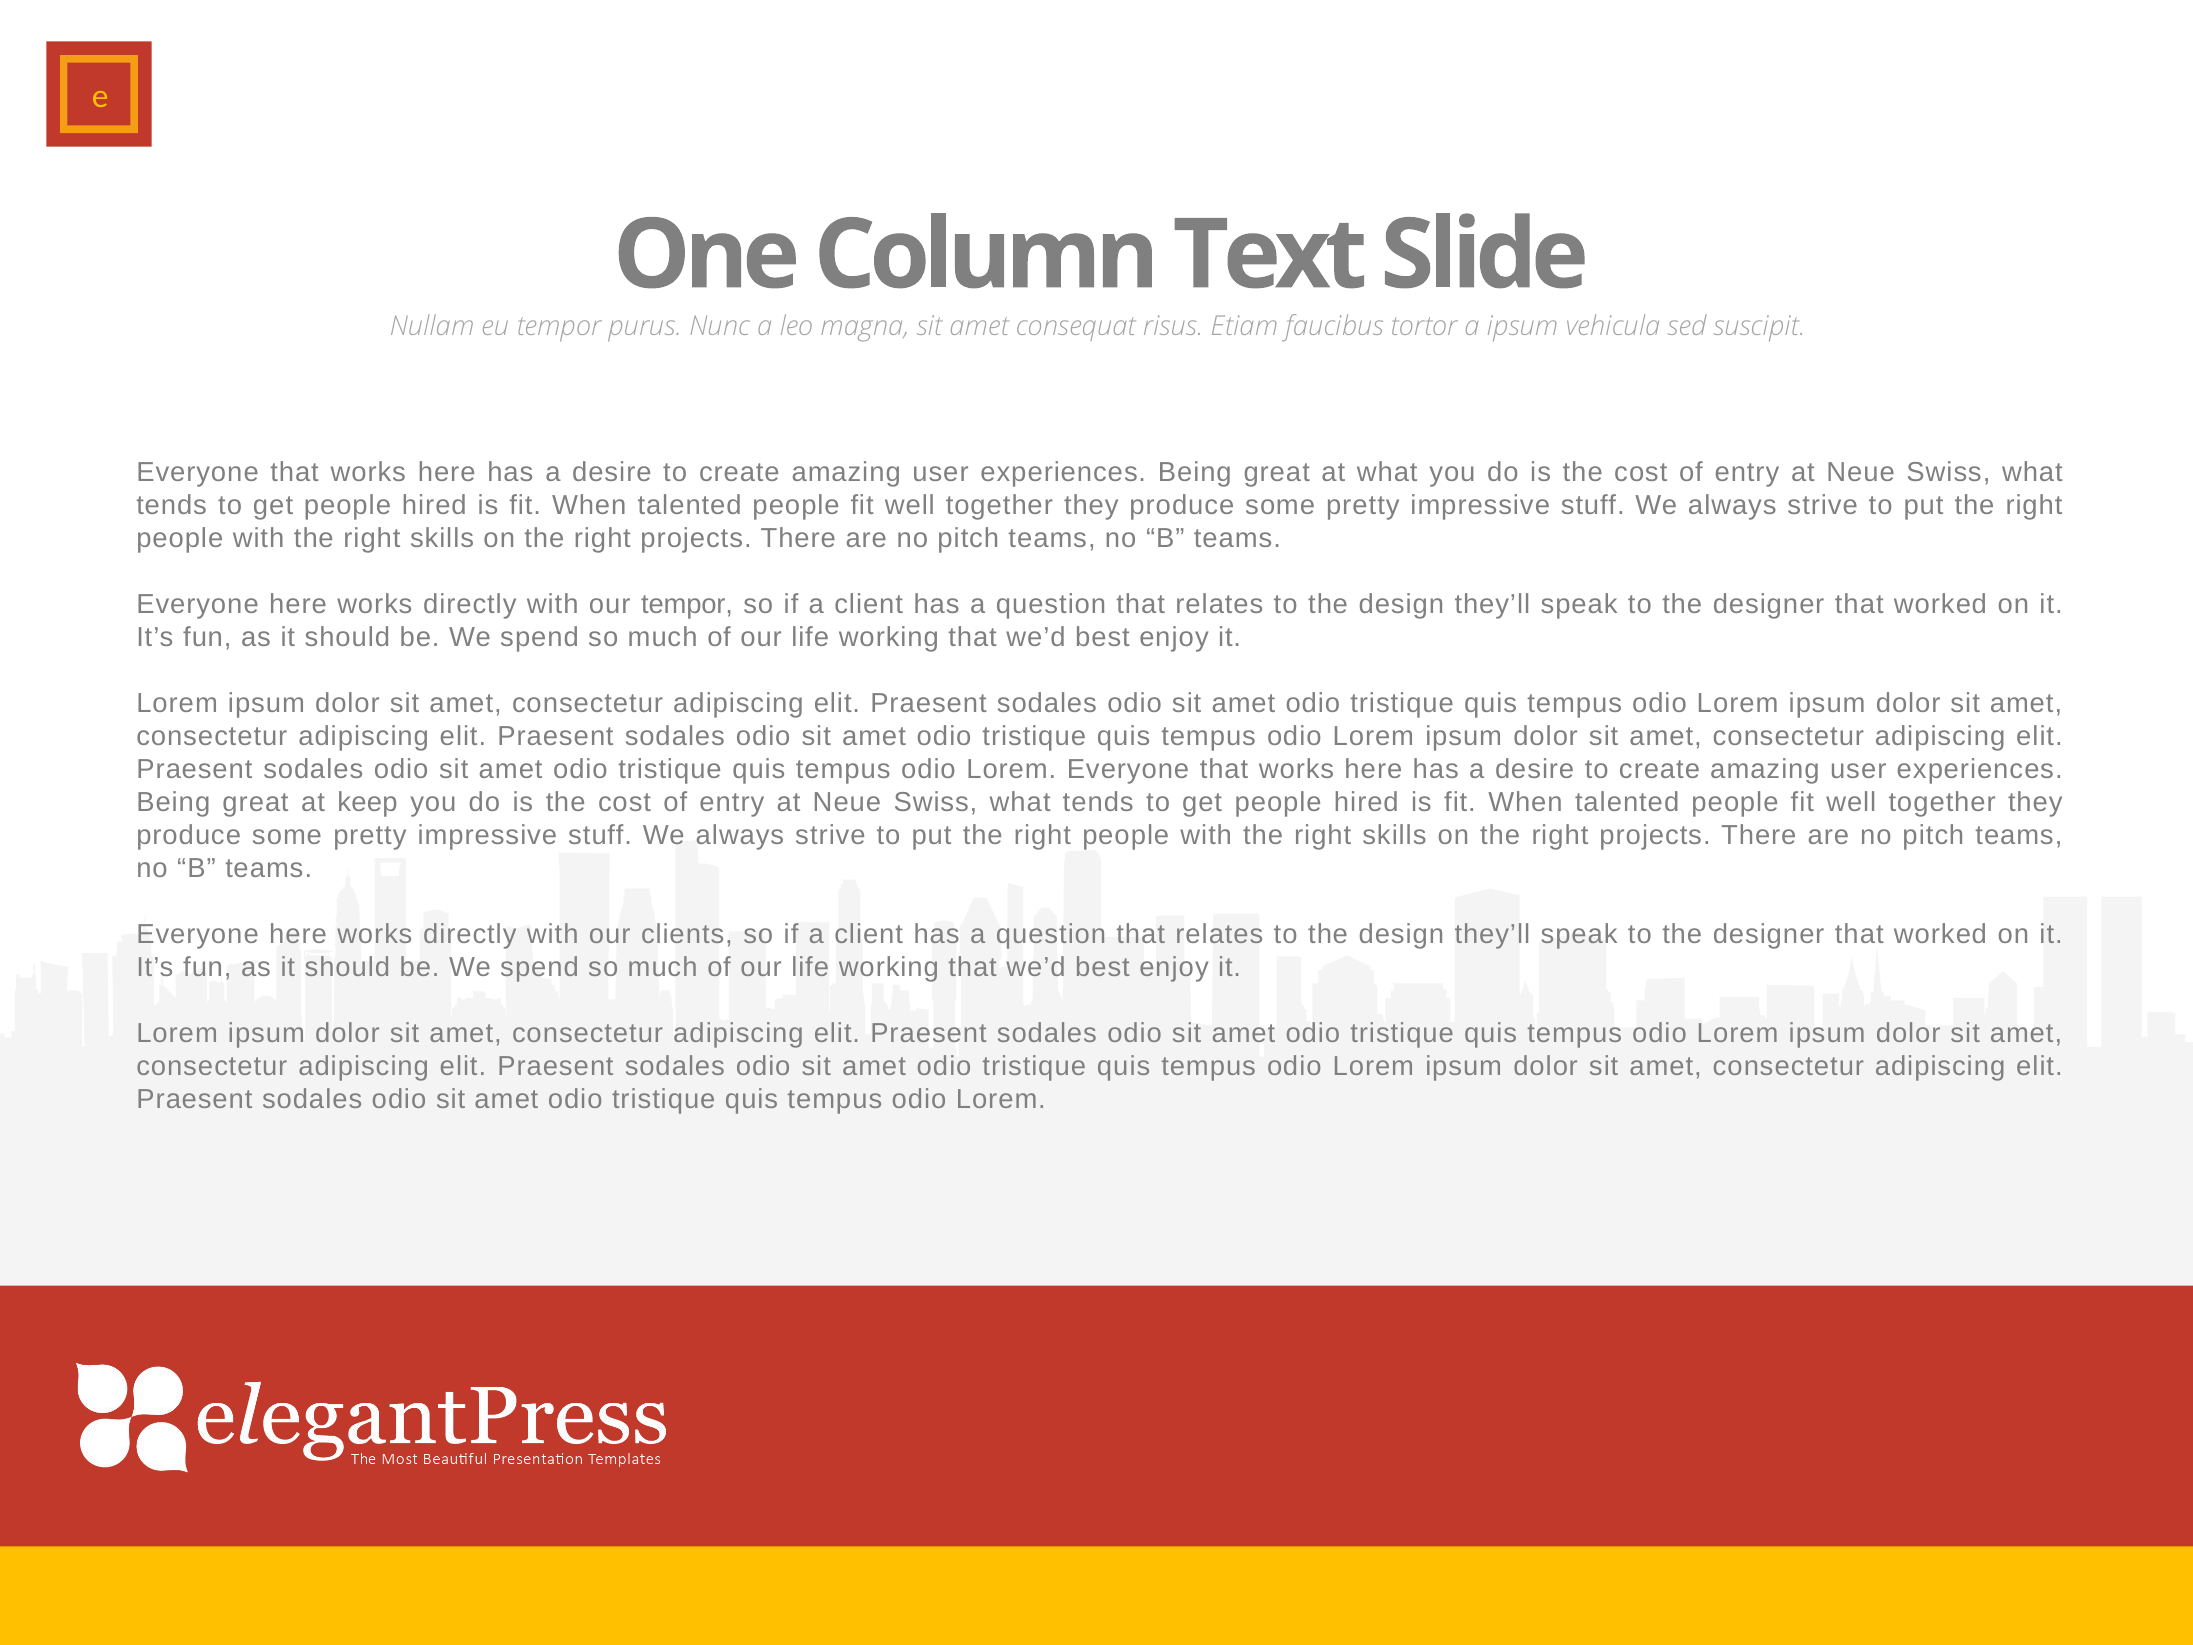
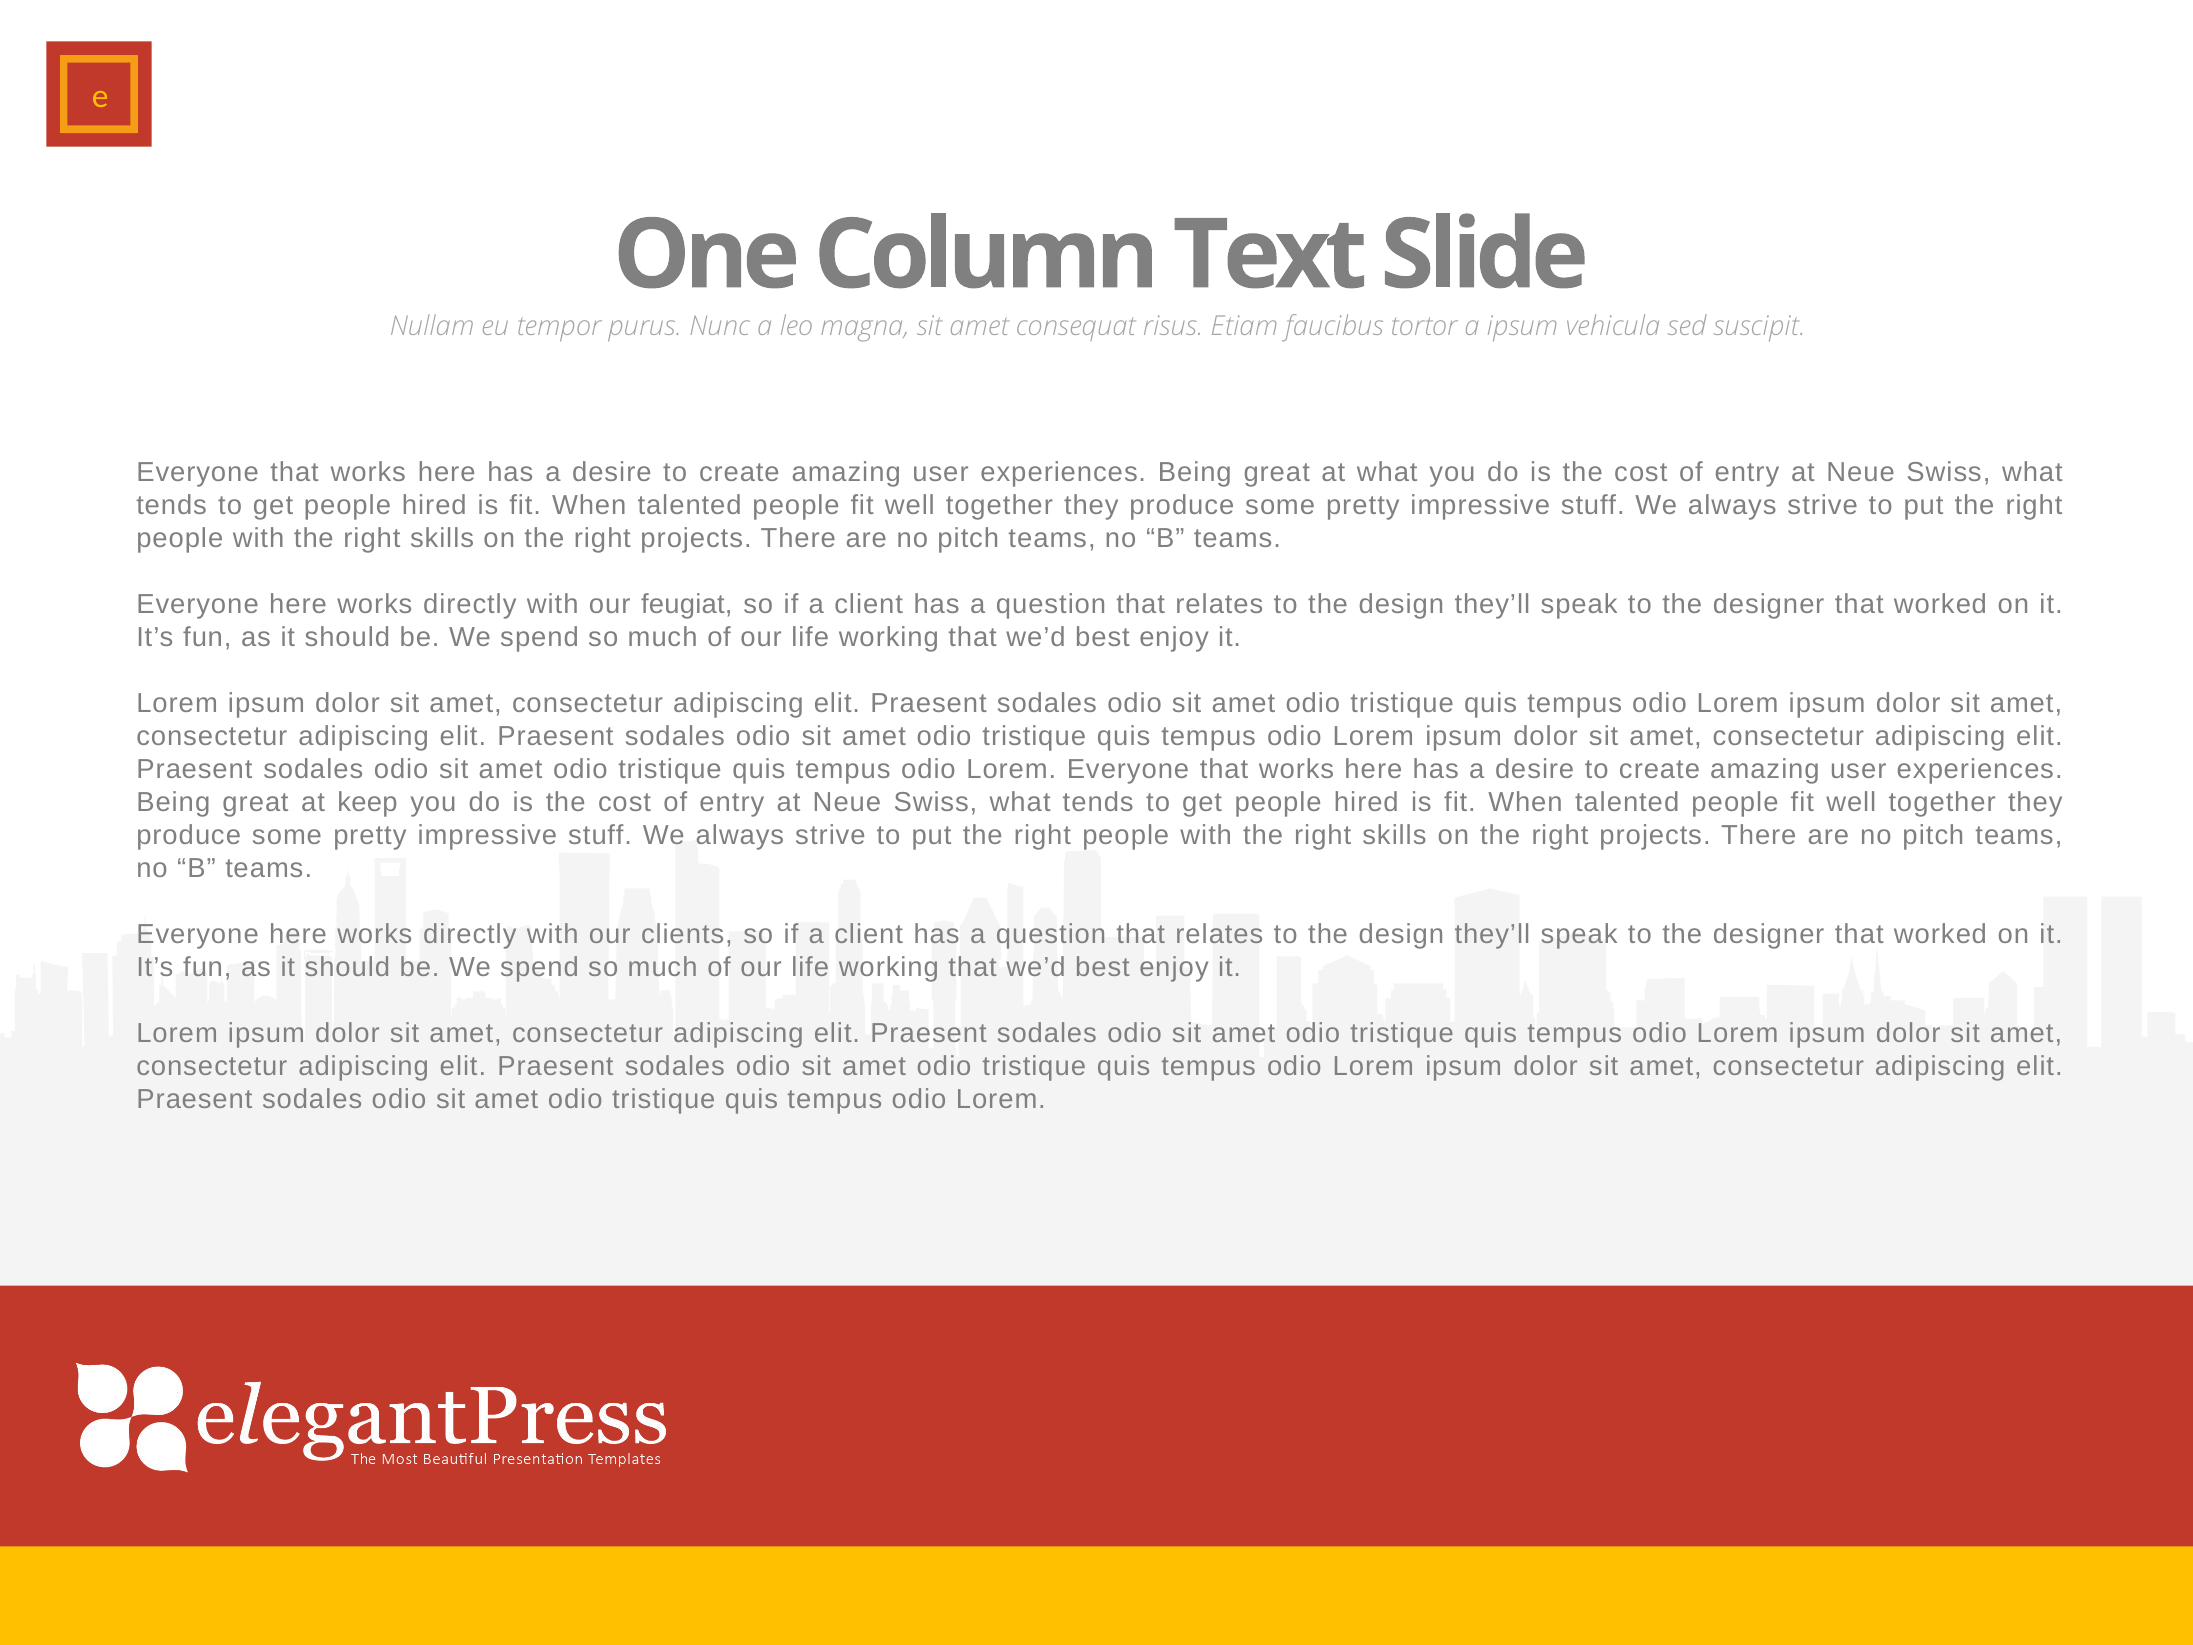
our tempor: tempor -> feugiat (687, 605)
